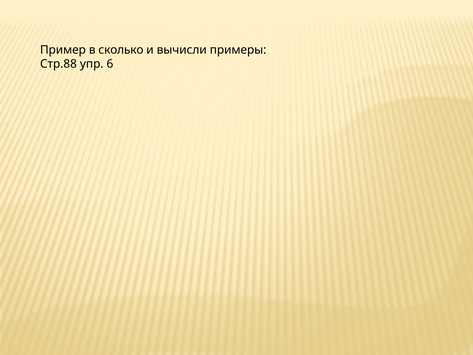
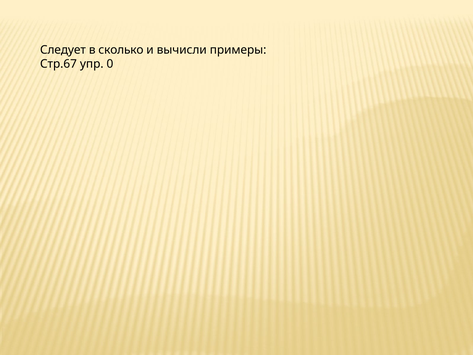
Пример: Пример -> Следует (63, 50)
Стр.88: Стр.88 -> Стр.67 (58, 64)
6: 6 -> 0 (110, 64)
